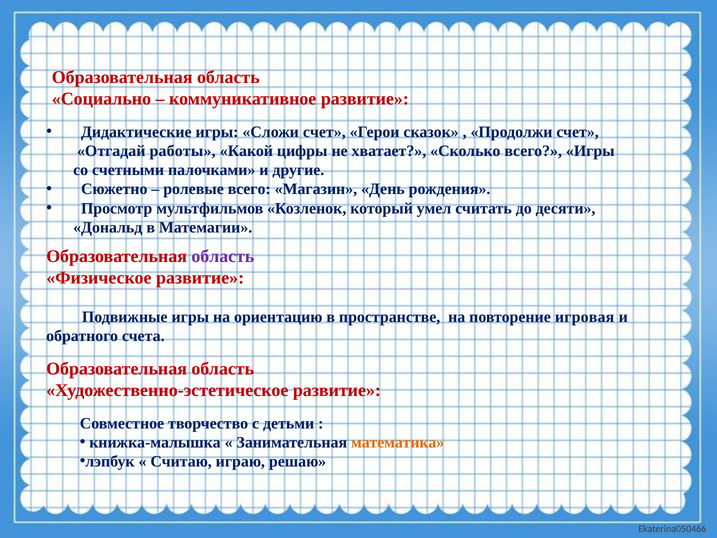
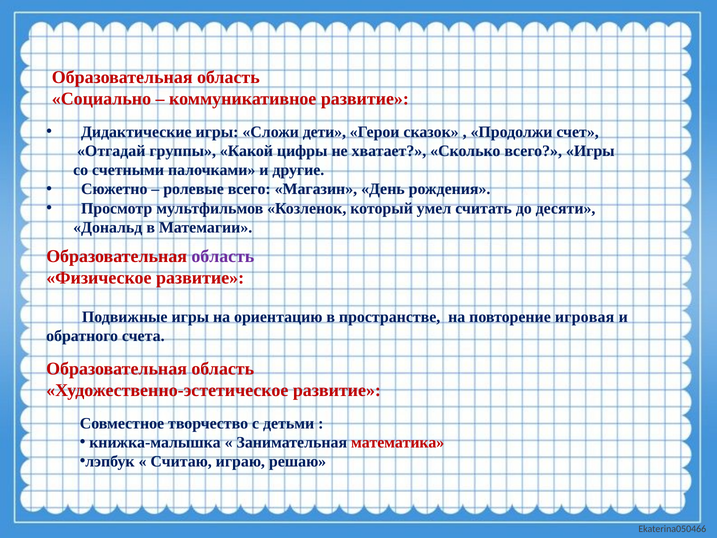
Сложи счет: счет -> дети (324, 132)
работы: работы -> группы (183, 151)
математика colour: orange -> red (398, 442)
